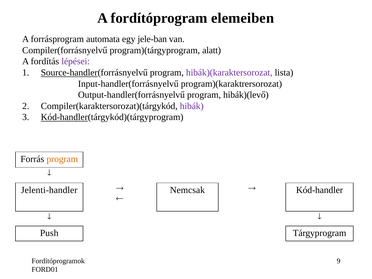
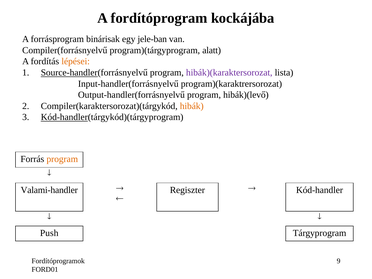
elemeiben: elemeiben -> kockájába (243, 18)
automata: automata -> binárisak (103, 39)
lépései colour: purple -> orange (76, 61)
hibák colour: purple -> orange (192, 106)
Jelenti-handler: Jelenti-handler -> Valami-handler (49, 190)
Nemcsak: Nemcsak -> Regiszter (187, 190)
